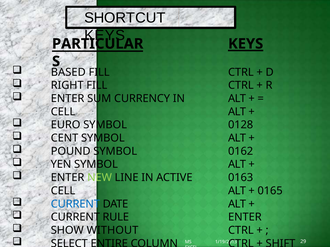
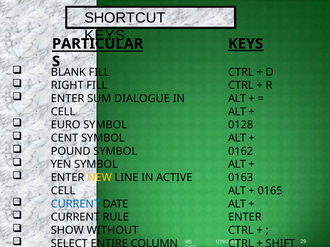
BASED: BASED -> BLANK (68, 72)
CURRENCY: CURRENCY -> DIALOGUE (142, 99)
NEW colour: light green -> yellow (100, 178)
